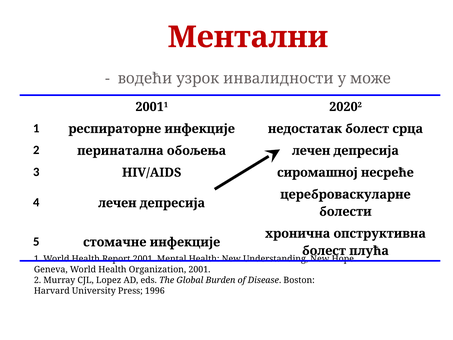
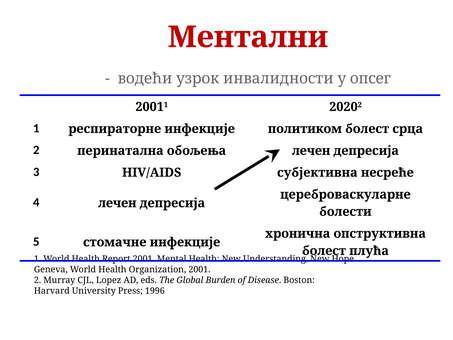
може: може -> опсег (370, 78)
недостатак: недостатак -> политиком (305, 129)
сиромашној: сиромашној -> субјективна (317, 172)
